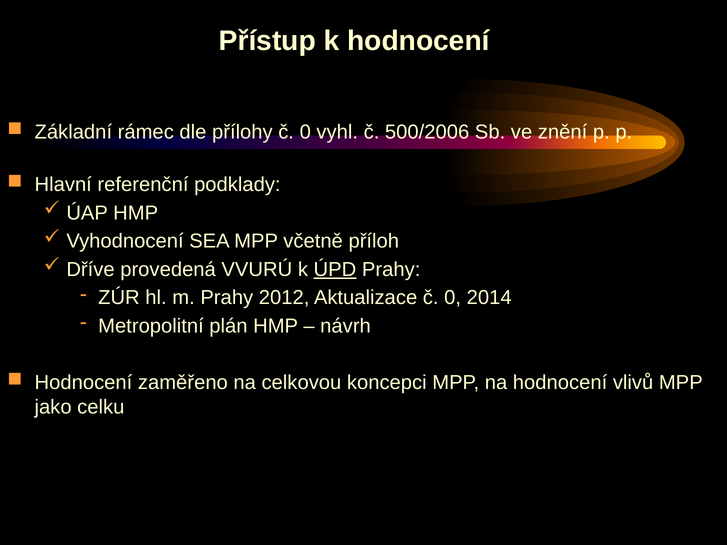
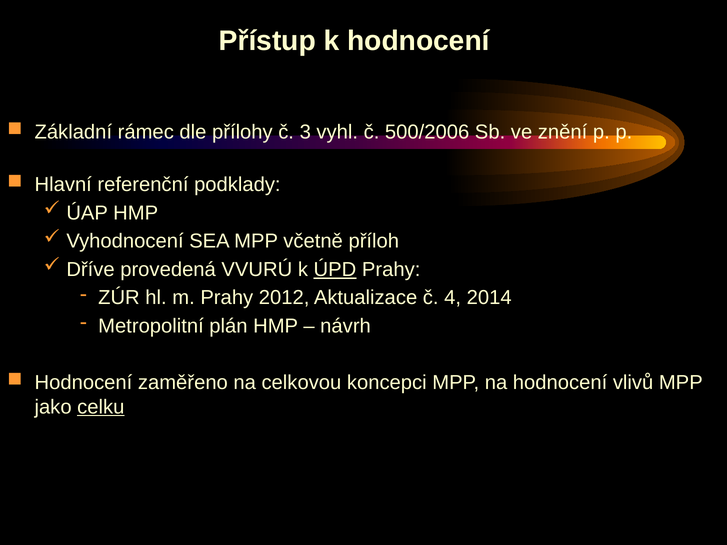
přílohy č 0: 0 -> 3 (305, 132)
Aktualizace č 0: 0 -> 4 (453, 298)
celku underline: none -> present (101, 407)
